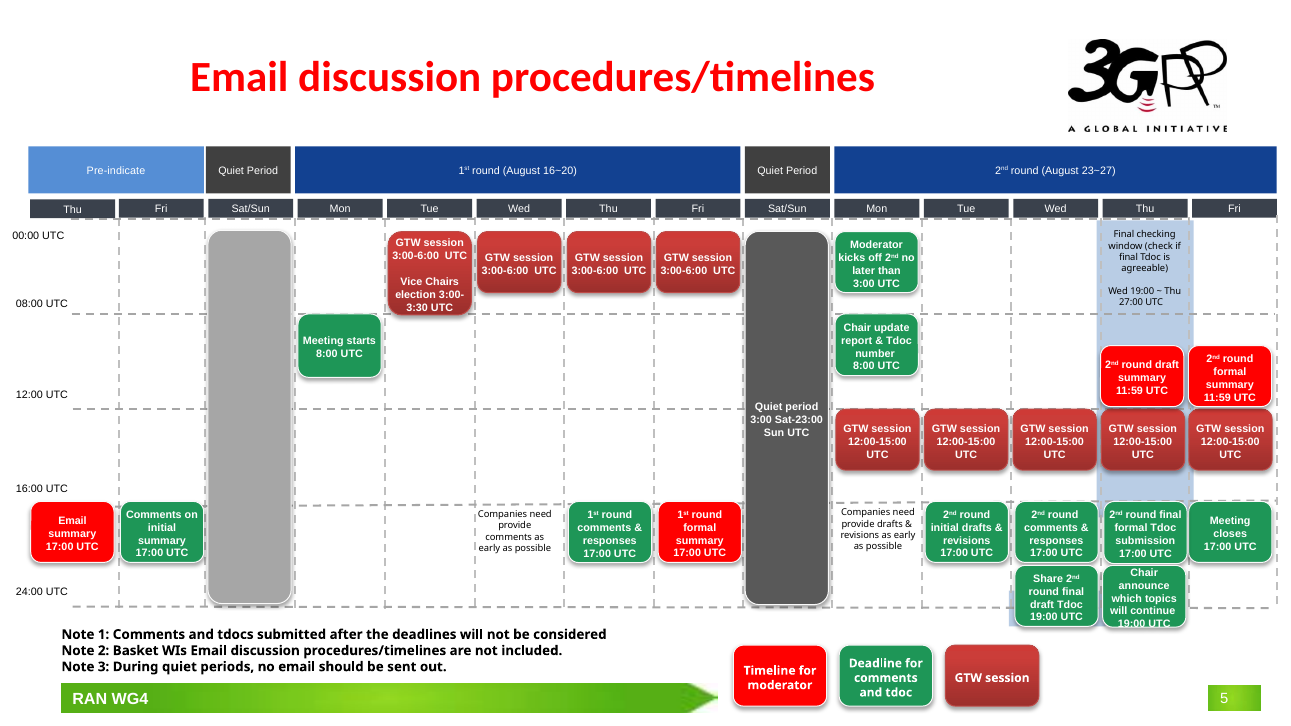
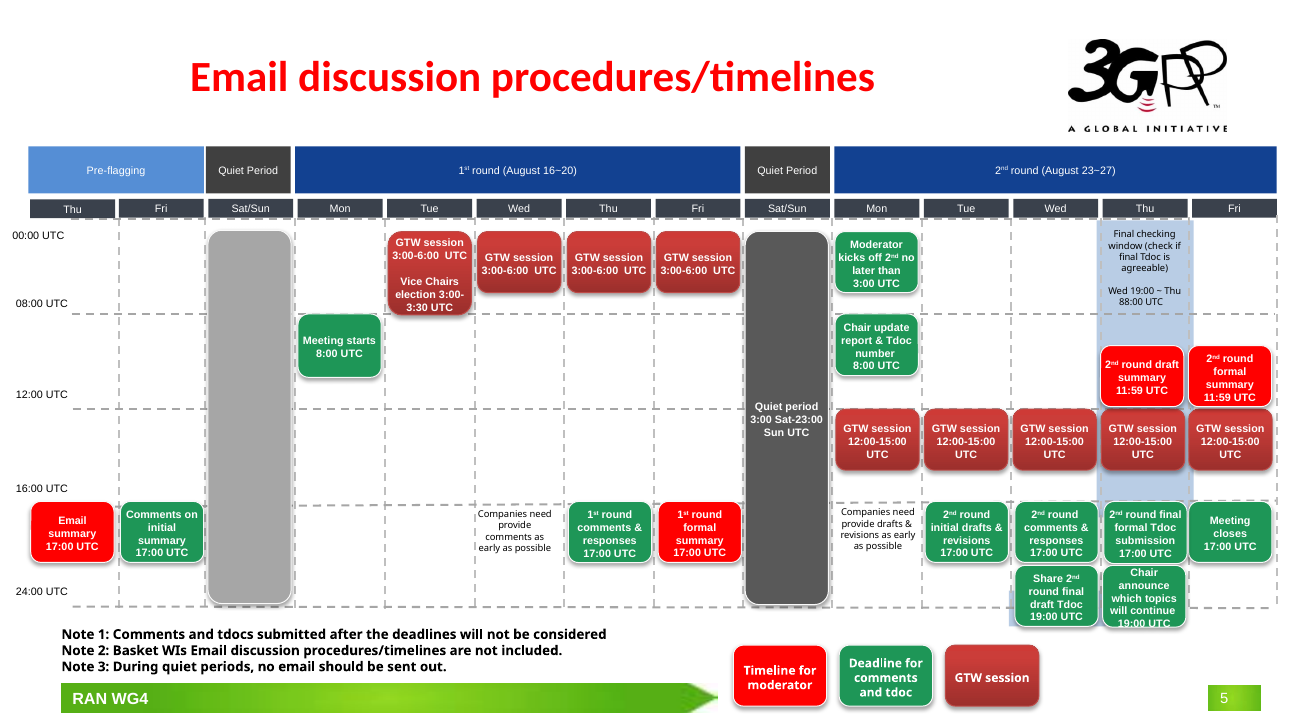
Pre-indicate: Pre-indicate -> Pre-flagging (116, 171)
27:00: 27:00 -> 88:00 (1131, 303)
